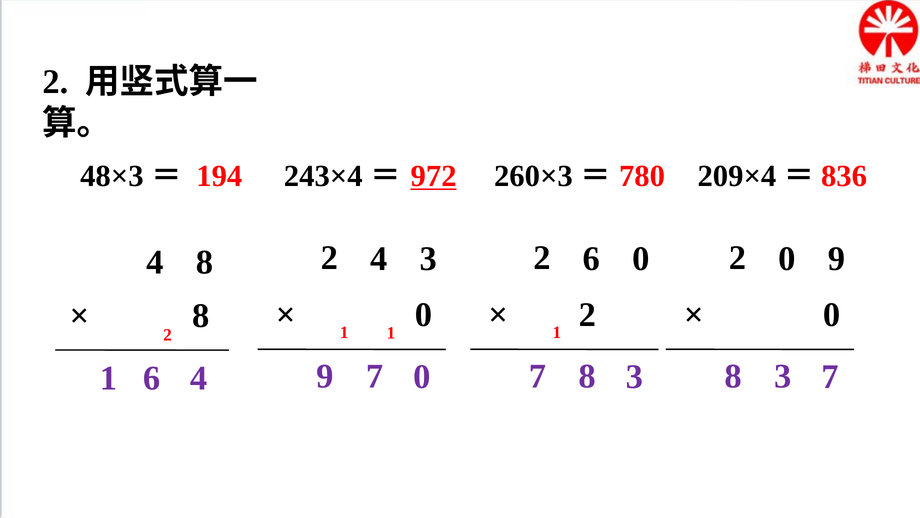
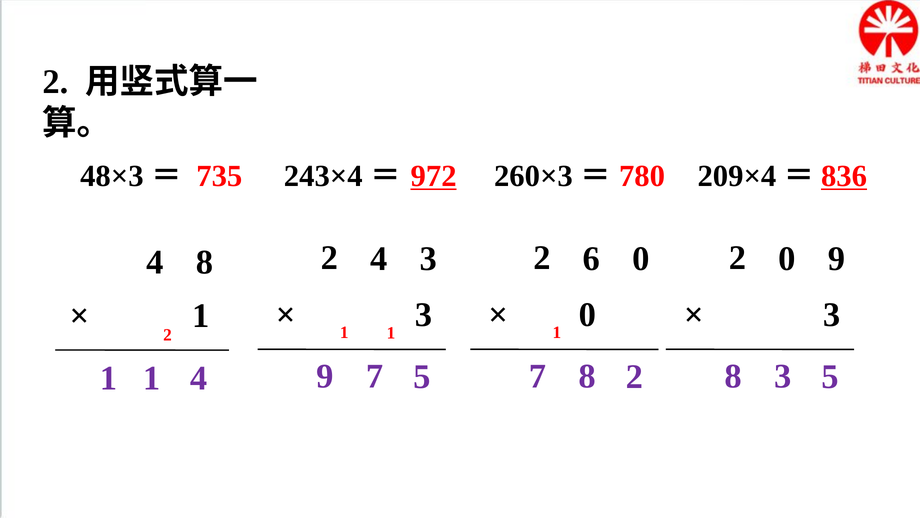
194: 194 -> 735 (219, 176)
836 underline: none -> present (844, 176)
0: 0 -> 3 (423, 314)
2: 2 -> 0 (587, 314)
0: 0 -> 3 (832, 314)
8: 8 -> 1 (201, 315)
9 0: 0 -> 5 (422, 377)
3: 3 -> 2 (634, 377)
8 7: 7 -> 5 (830, 377)
1 6: 6 -> 1 (152, 378)
